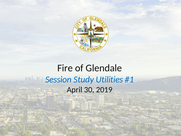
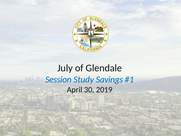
Fire: Fire -> July (65, 68)
Utilities: Utilities -> Savings (109, 79)
